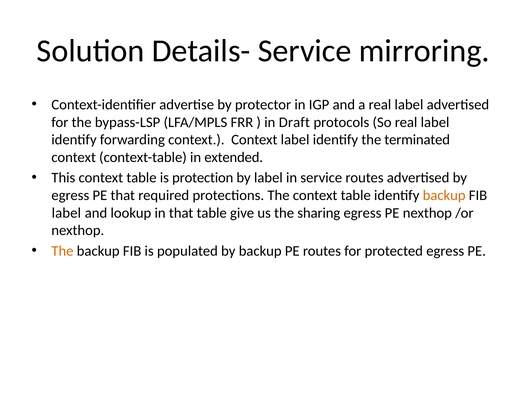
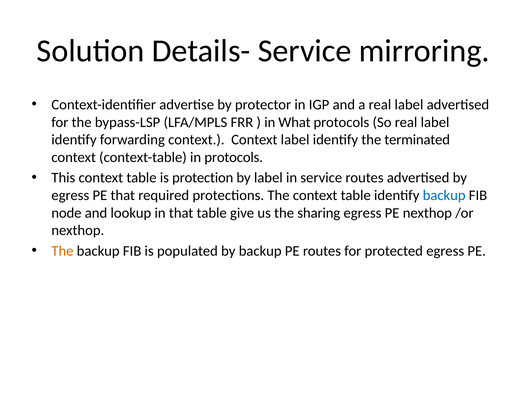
Draft: Draft -> What (295, 122)
in extended: extended -> protocols (234, 157)
backup colour: orange -> blue (444, 195)
label: label -> node (66, 213)
